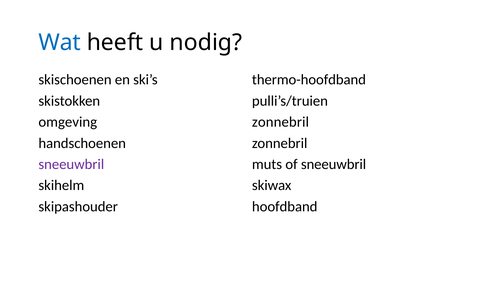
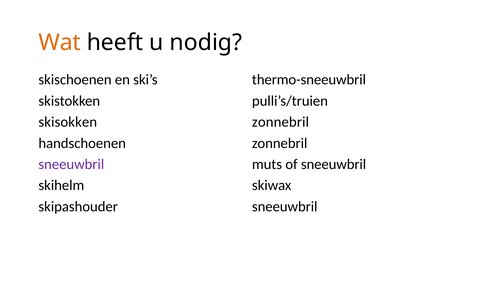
Wat colour: blue -> orange (60, 42)
thermo-hoofdband: thermo-hoofdband -> thermo-sneeuwbril (309, 80)
omgeving: omgeving -> skisokken (68, 122)
hoofdband: hoofdband -> sneeuwbril (285, 206)
